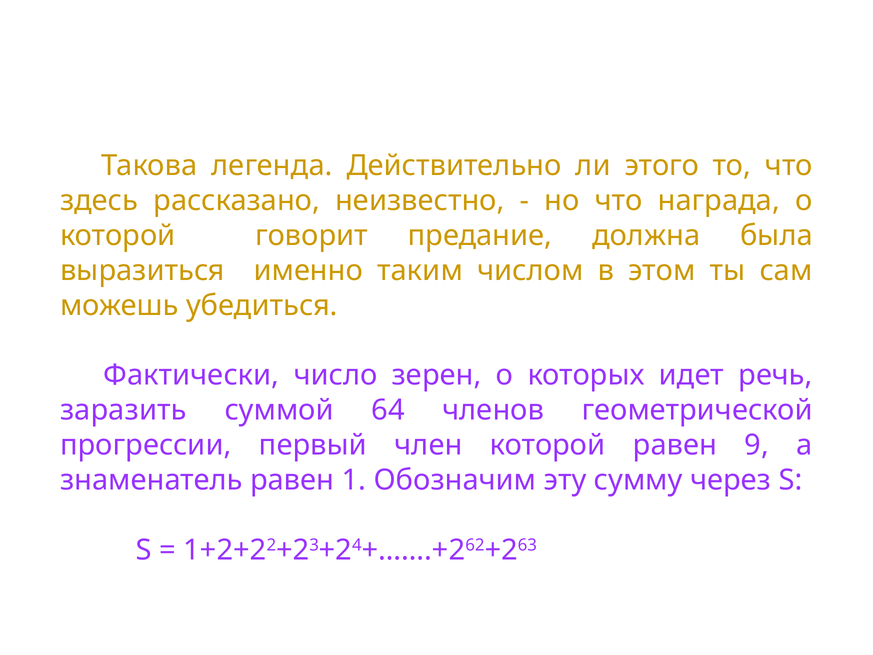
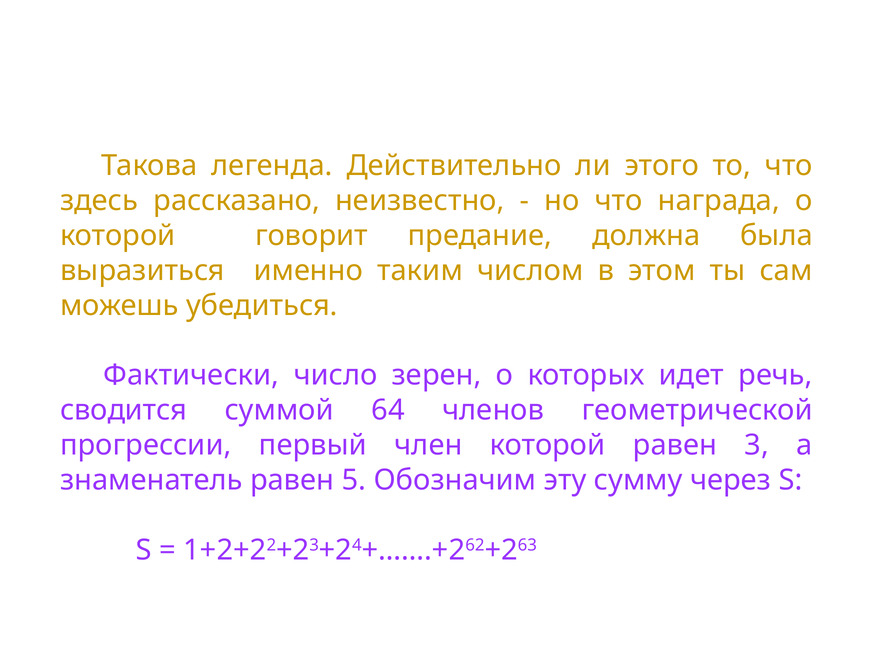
заразить: заразить -> сводится (124, 410)
9: 9 -> 3 (757, 445)
1: 1 -> 5 (354, 480)
